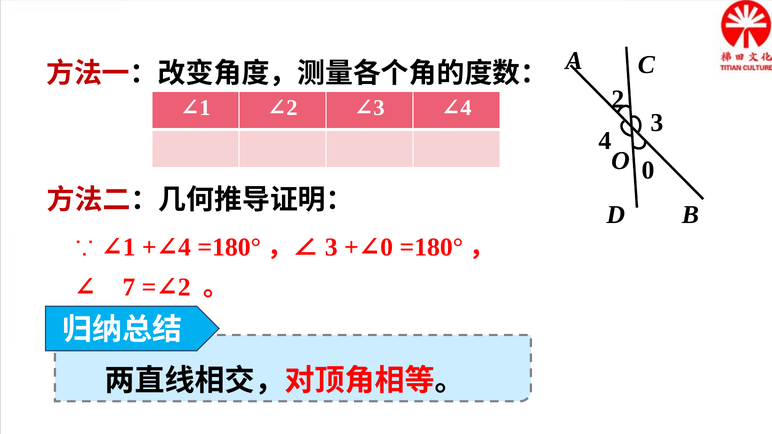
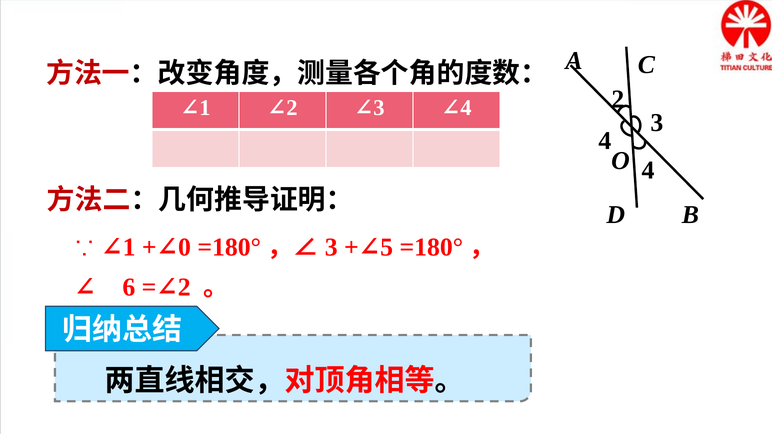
O 0: 0 -> 4 (648, 170)
0: 0 -> 5 (387, 247)
4: 4 -> 0 (185, 247)
7: 7 -> 6 (129, 288)
